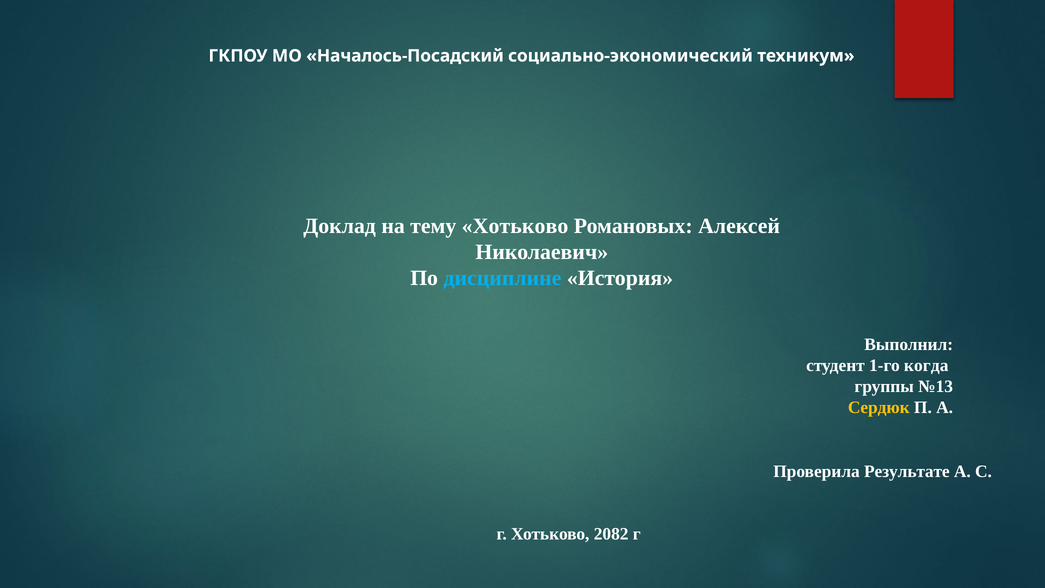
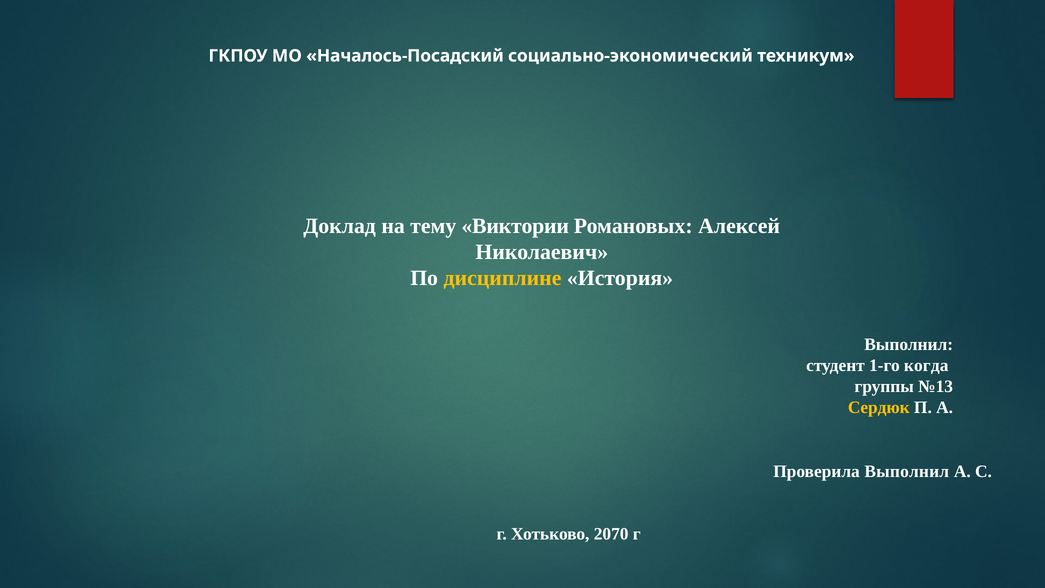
тему Хотьково: Хотьково -> Виктории (515, 226)
дисциплине colour: light blue -> yellow (502, 278)
Проверила Результате: Результате -> Выполнил (907, 472)
2082: 2082 -> 2070 (611, 534)
